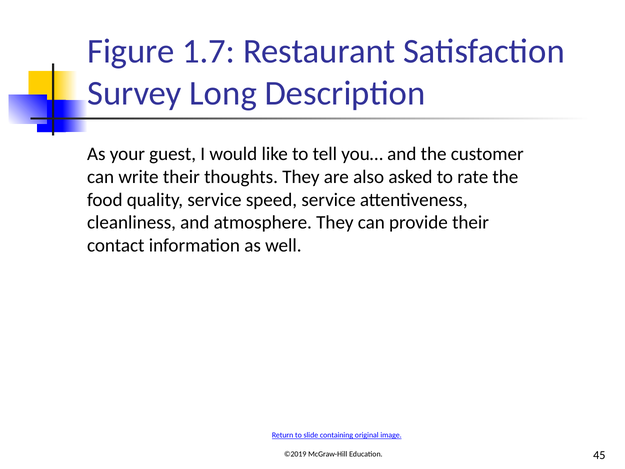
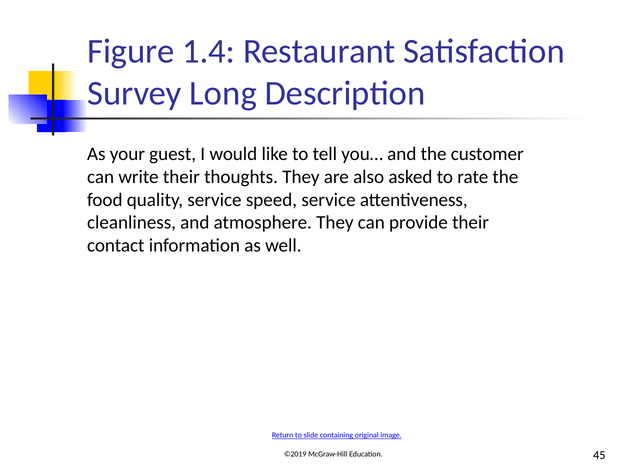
1.7: 1.7 -> 1.4 (209, 51)
